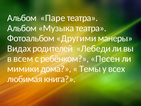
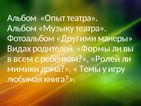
Паре: Паре -> Опыт (53, 18)
Музыка: Музыка -> Музыку (56, 28)
Лебеди: Лебеди -> Формы (93, 48)
Песен: Песен -> Ролей (105, 59)
всех: всех -> игру (117, 69)
